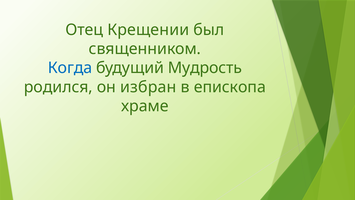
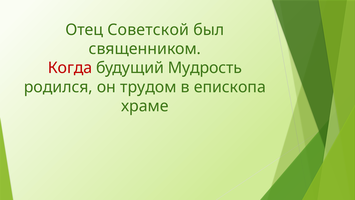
Крещении: Крещении -> Советской (148, 30)
Когда colour: blue -> red (70, 68)
избран: избран -> трудом (148, 87)
